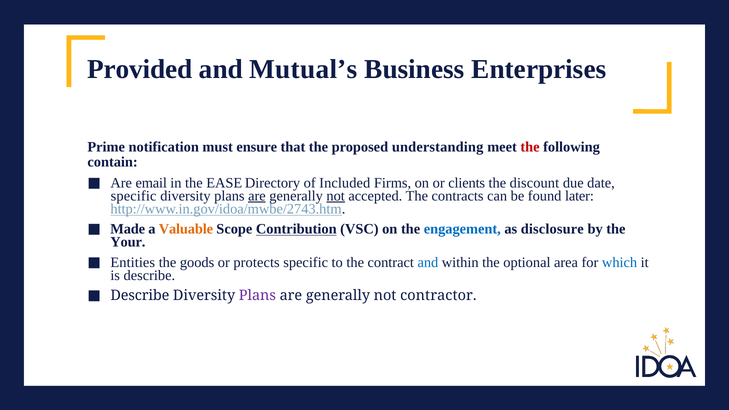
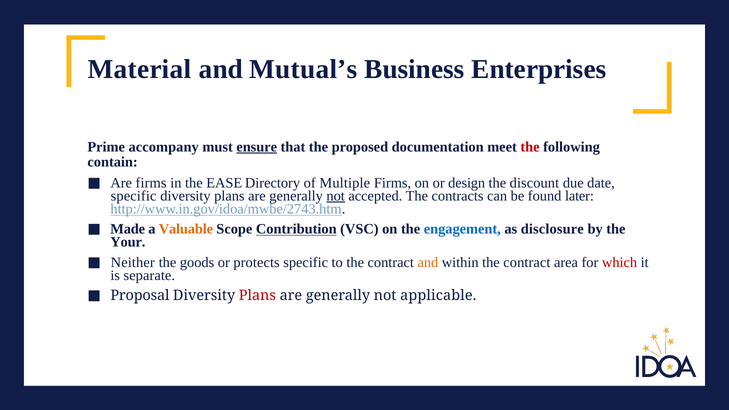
Provided: Provided -> Material (140, 69)
notification: notification -> accompany (164, 147)
ensure underline: none -> present (257, 147)
understanding: understanding -> documentation (438, 147)
Are email: email -> firms (151, 183)
Included: Included -> Multiple (345, 183)
clients: clients -> design (467, 183)
are underline: present -> none (257, 196)
Entities: Entities -> Neither (133, 262)
and colour: blue -> orange (428, 262)
within the optional: optional -> contract (527, 262)
which colour: blue -> red (620, 262)
is describe: describe -> separate (149, 275)
Describe: Describe -> Proposal (140, 296)
Plans colour: purple -> red (257, 296)
contractor: contractor -> applicable (438, 296)
